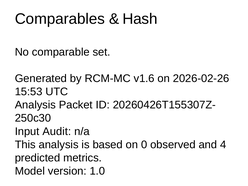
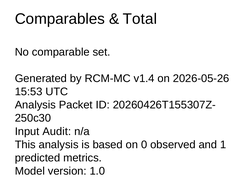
Hash: Hash -> Total (140, 19)
v1.6: v1.6 -> v1.4 (144, 78)
2026-02-26: 2026-02-26 -> 2026-05-26 (201, 78)
4: 4 -> 1 (223, 145)
